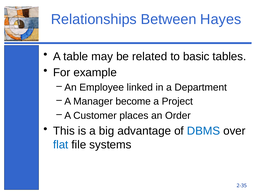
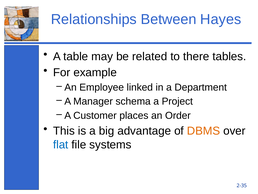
basic: basic -> there (196, 56)
become: become -> schema (133, 101)
DBMS colour: blue -> orange (204, 131)
